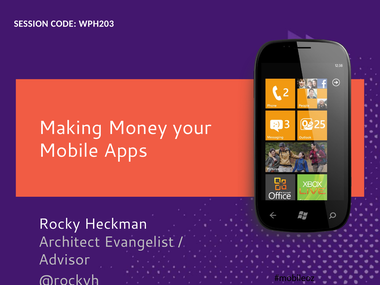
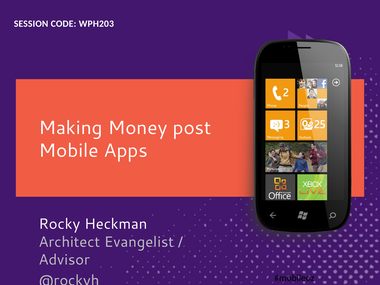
your: your -> post (192, 128)
